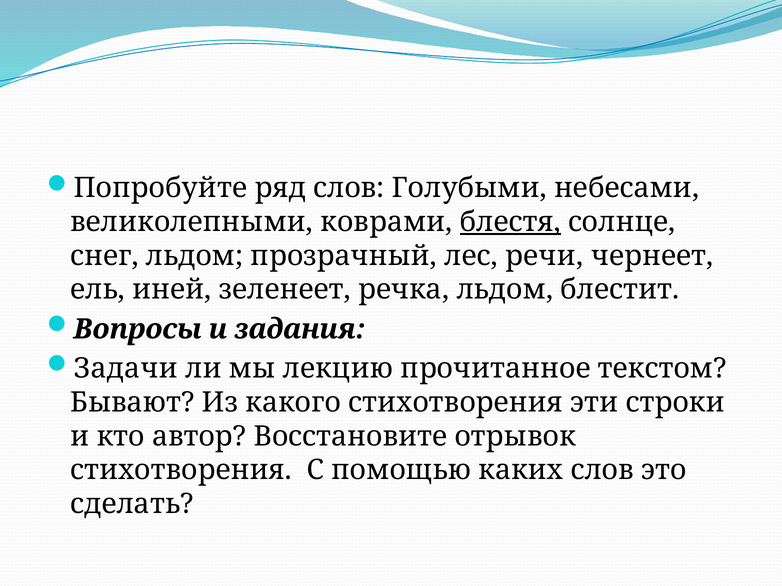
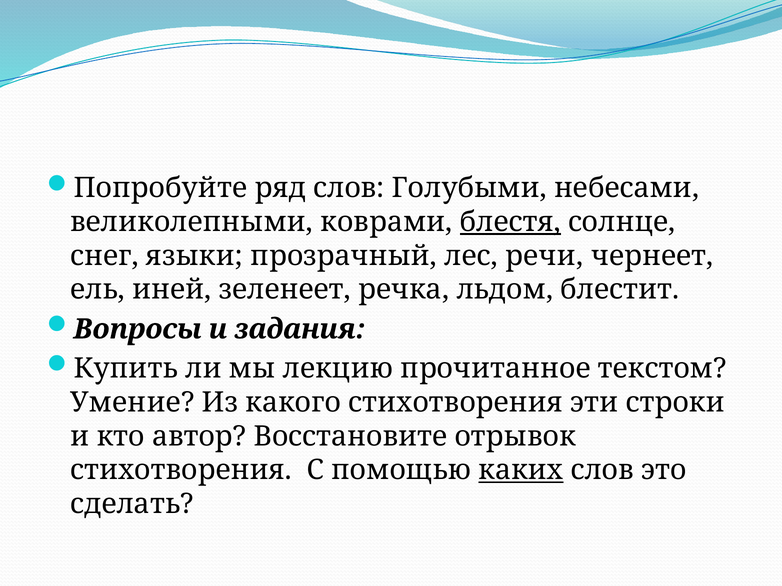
снег льдом: льдом -> языки (195, 256)
Задачи: Задачи -> Купить (126, 369)
Бывают: Бывают -> Умение (132, 403)
каких underline: none -> present (521, 470)
